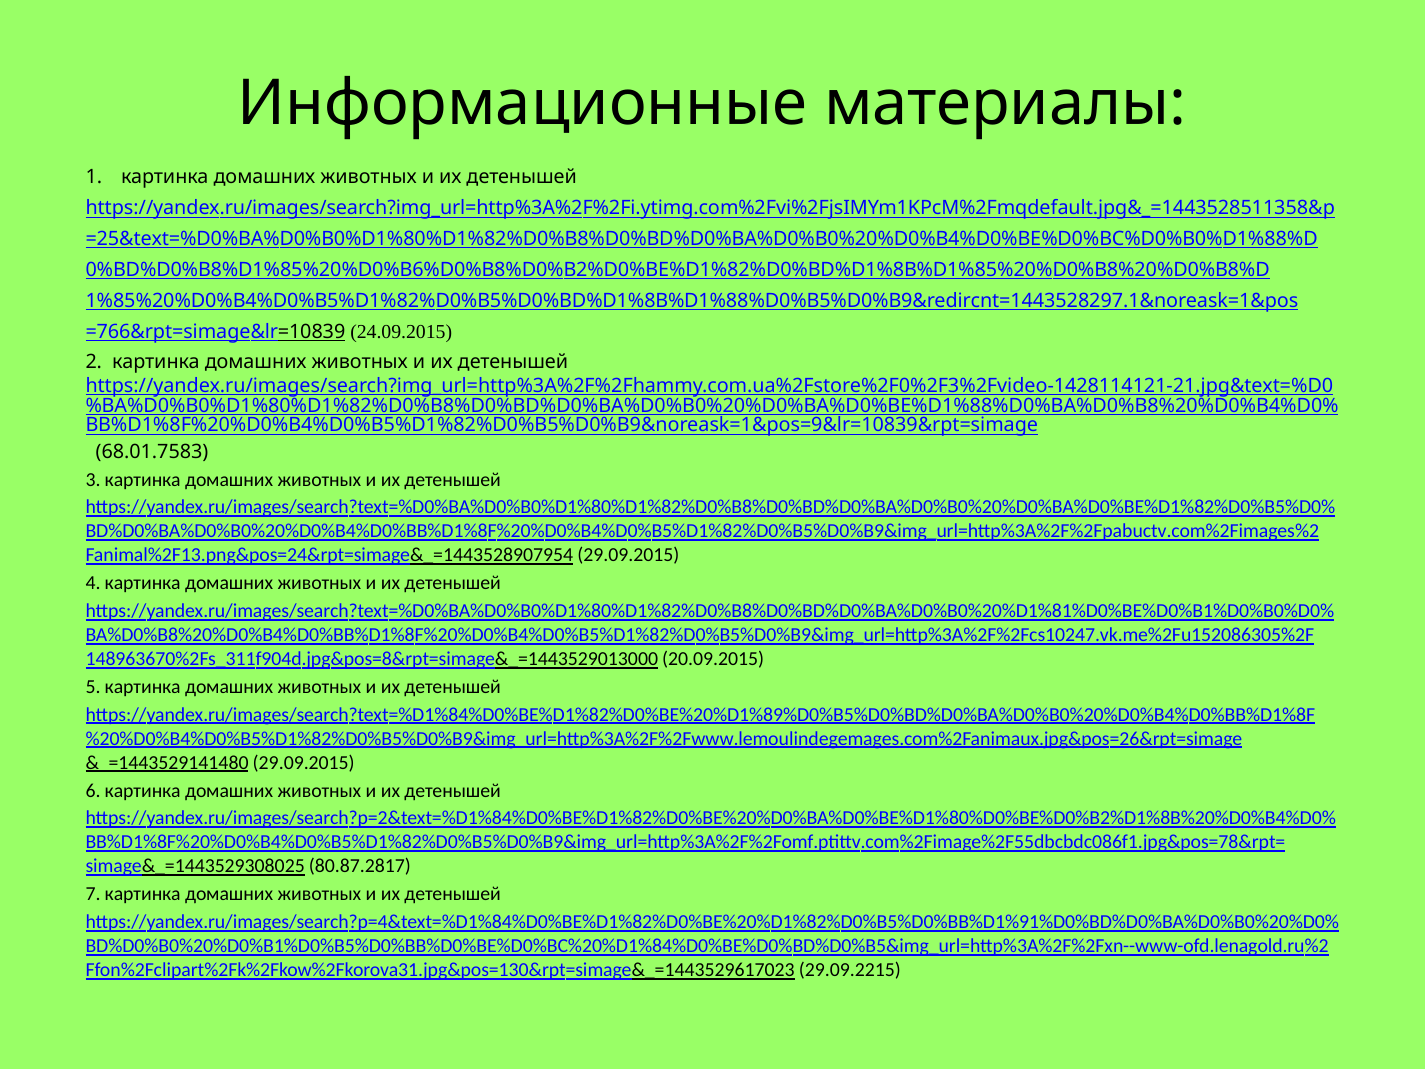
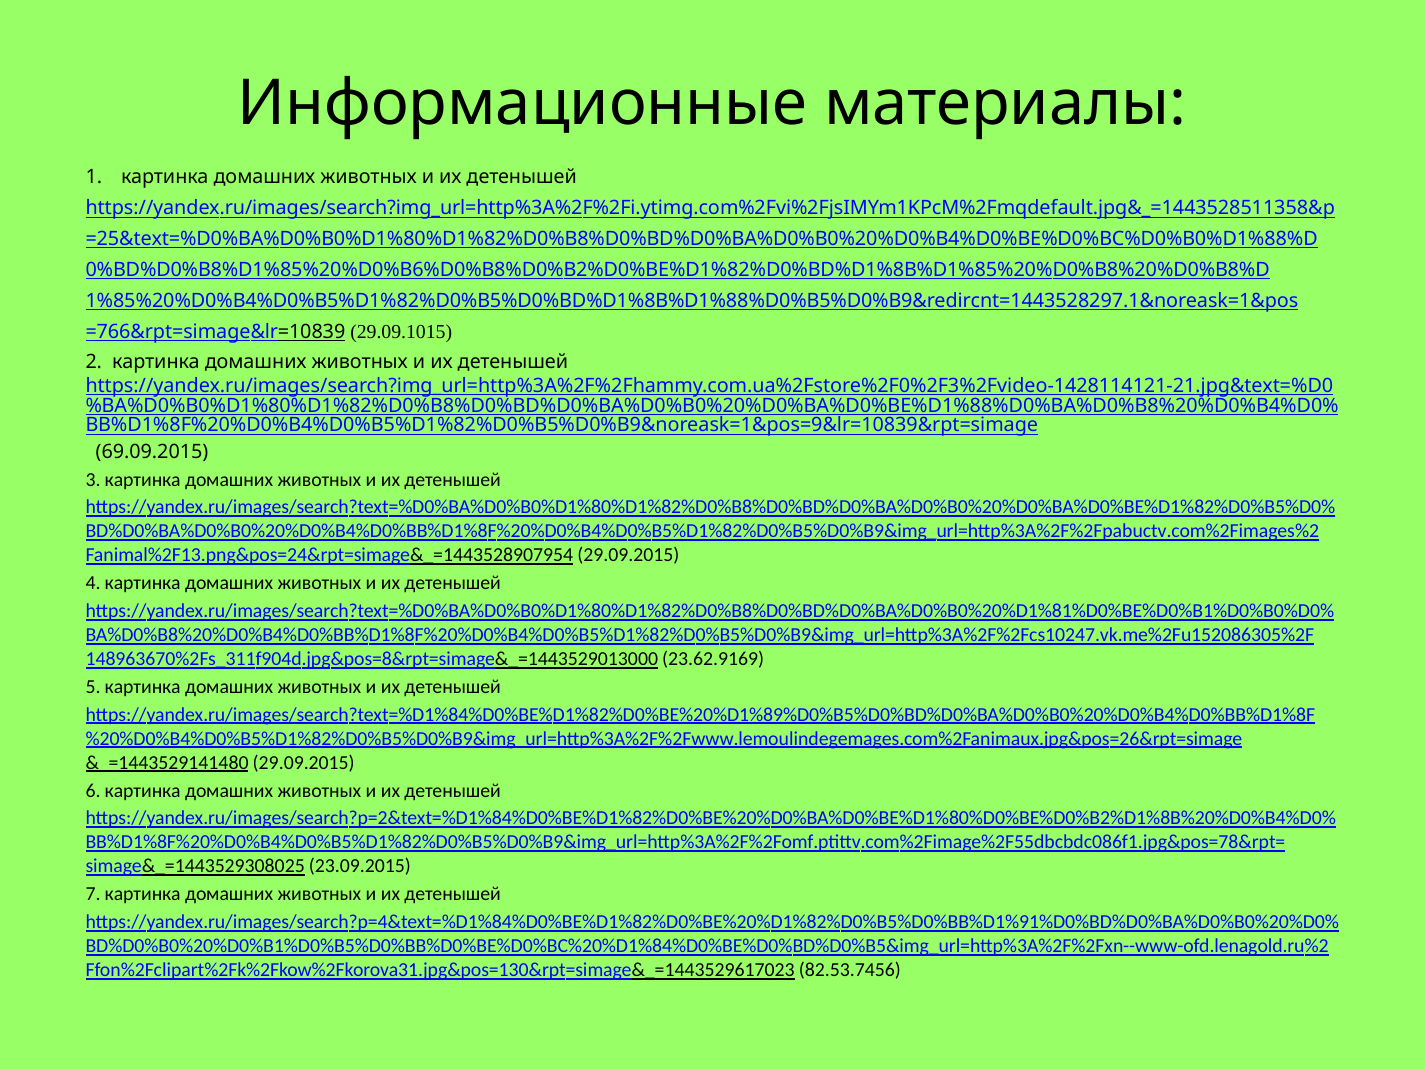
24.09.2015: 24.09.2015 -> 29.09.1015 (401, 331)
68.01.7583: 68.01.7583 -> 69.09.2015 (152, 452)
20.09.2015: 20.09.2015 -> 23.62.9169 (713, 659)
80.87.2817: 80.87.2817 -> 23.09.2015 (360, 866)
29.09.2215: 29.09.2215 -> 82.53.7456 (850, 970)
